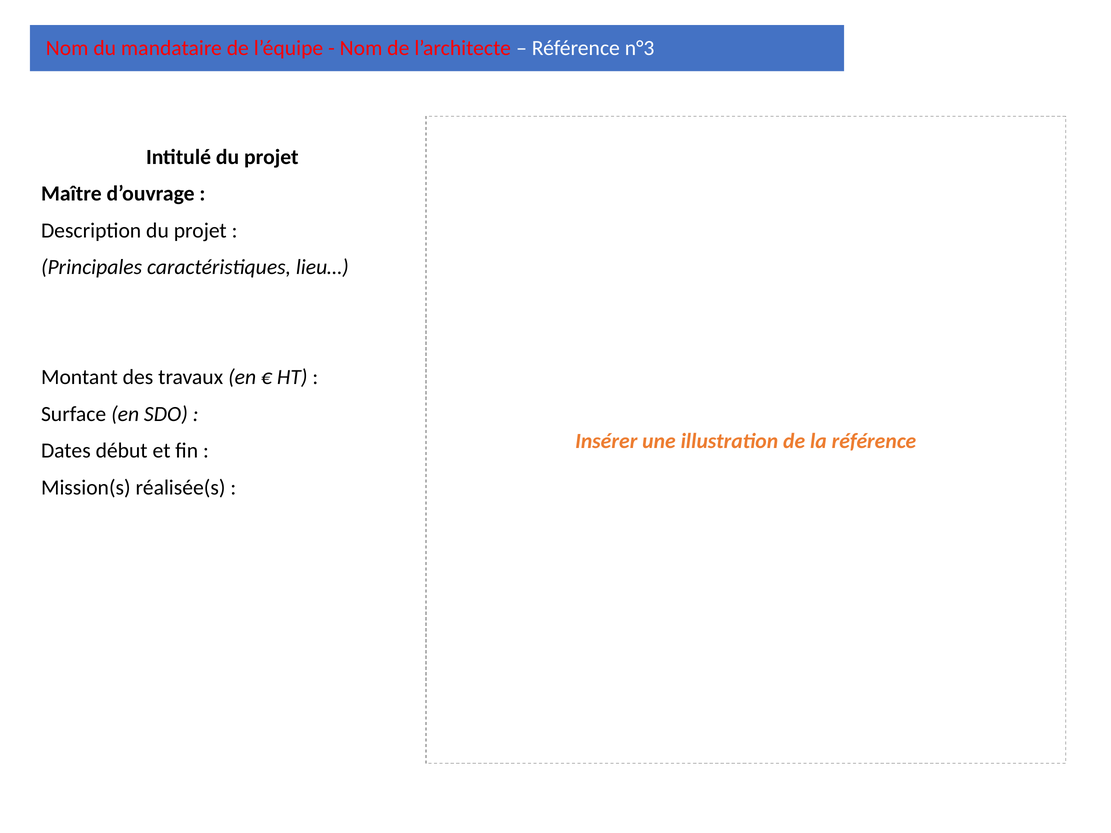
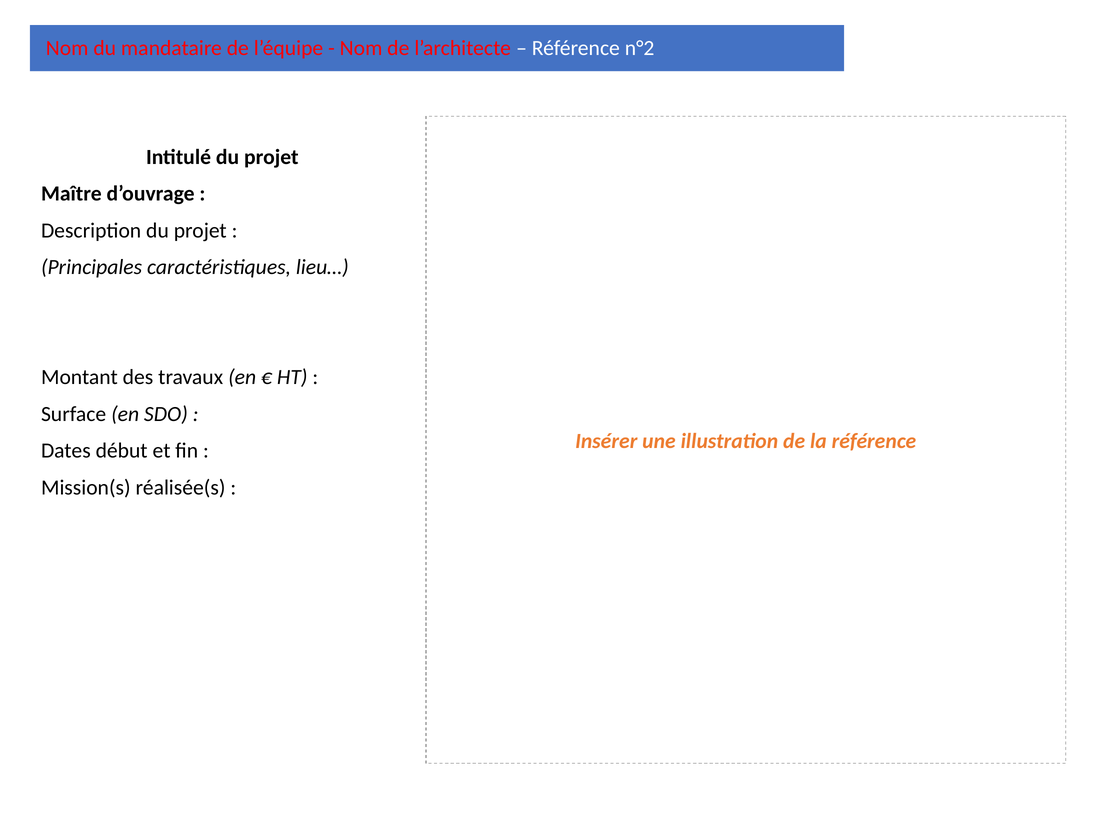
n°3: n°3 -> n°2 (640, 48)
